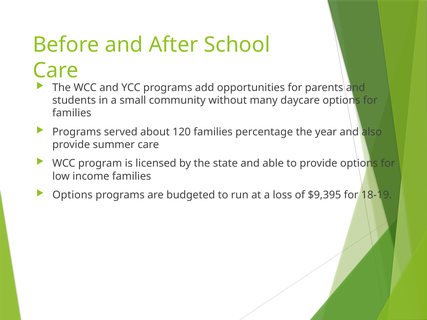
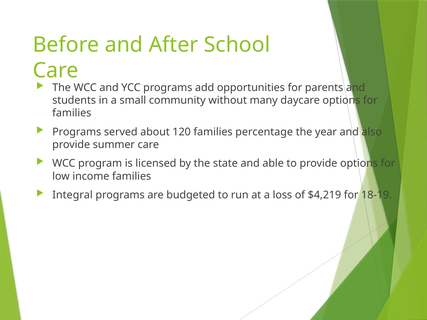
Options: Options -> Integral (73, 195)
$9,395: $9,395 -> $4,219 (324, 195)
